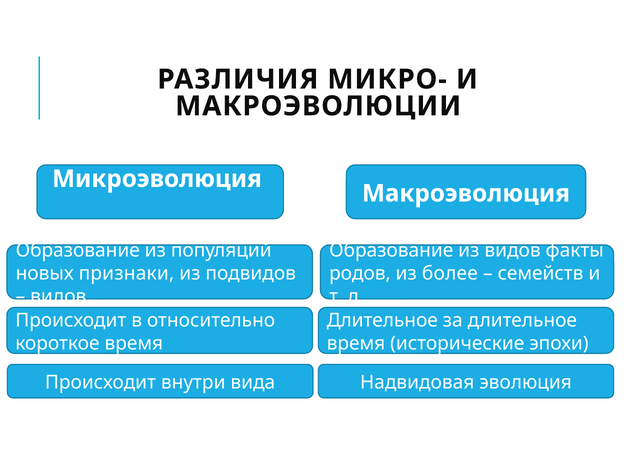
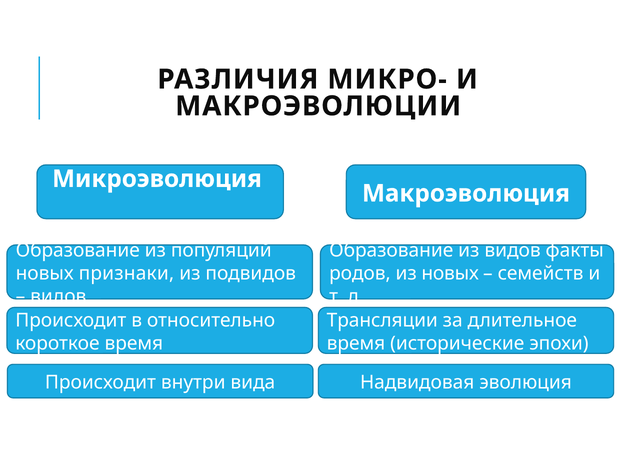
из более: более -> новых (450, 273)
Длительное: Длительное -> Трансляции (382, 320)
